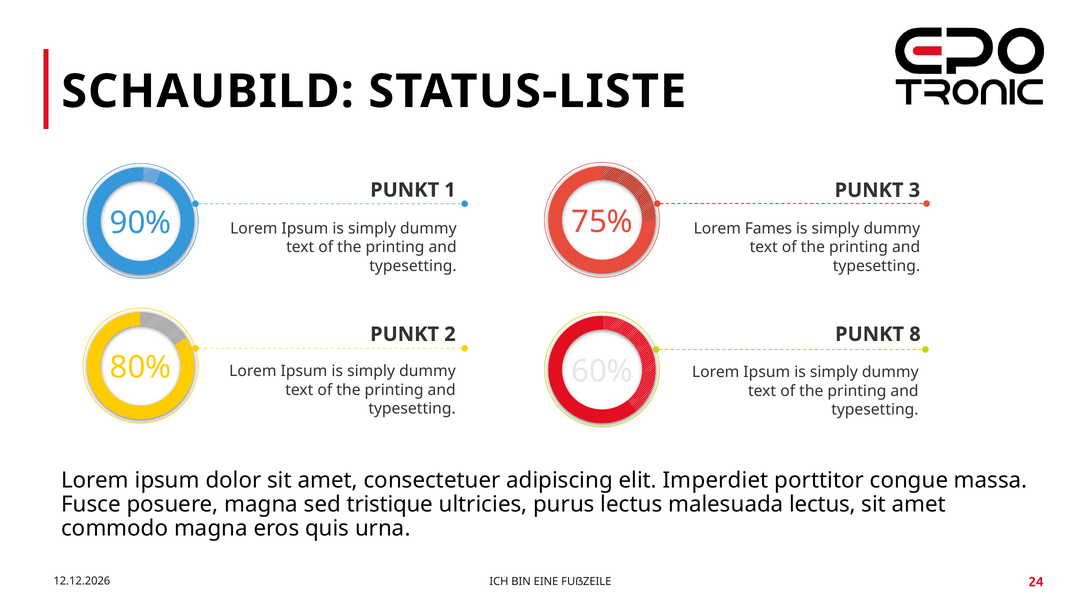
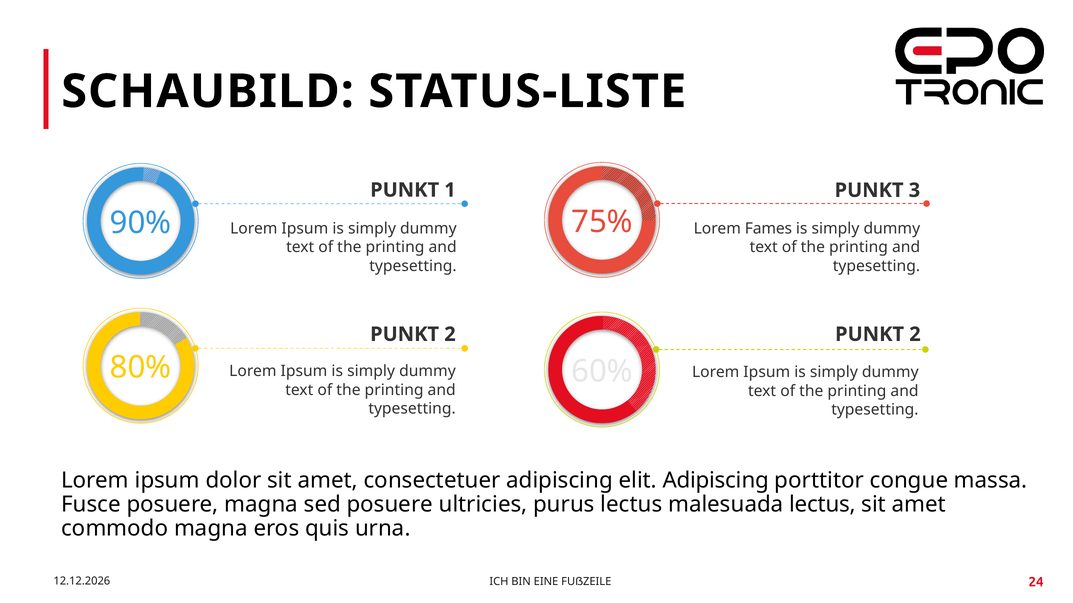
8: 8 -> 2 (915, 335)
elit Imperdiet: Imperdiet -> Adipiscing (716, 481)
sed tristique: tristique -> posuere (390, 505)
